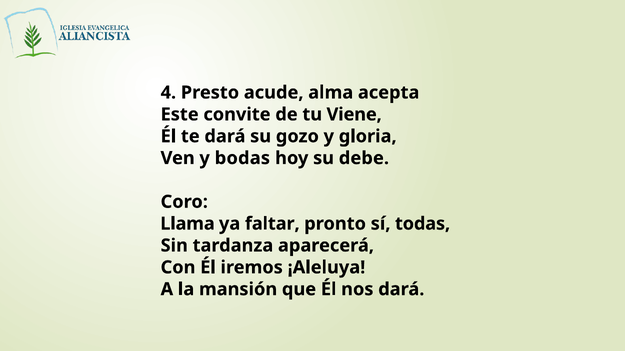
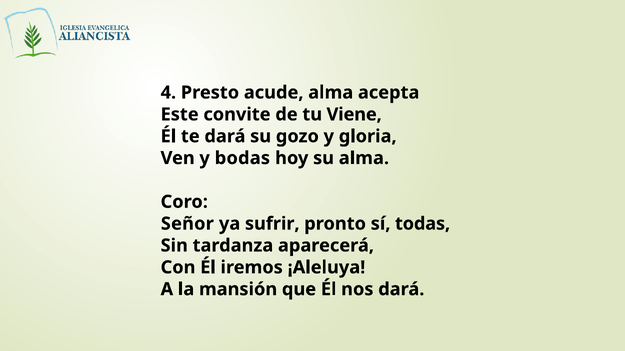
su debe: debe -> alma (364, 158)
Llama: Llama -> Señor (187, 224)
faltar: faltar -> sufrir (272, 224)
